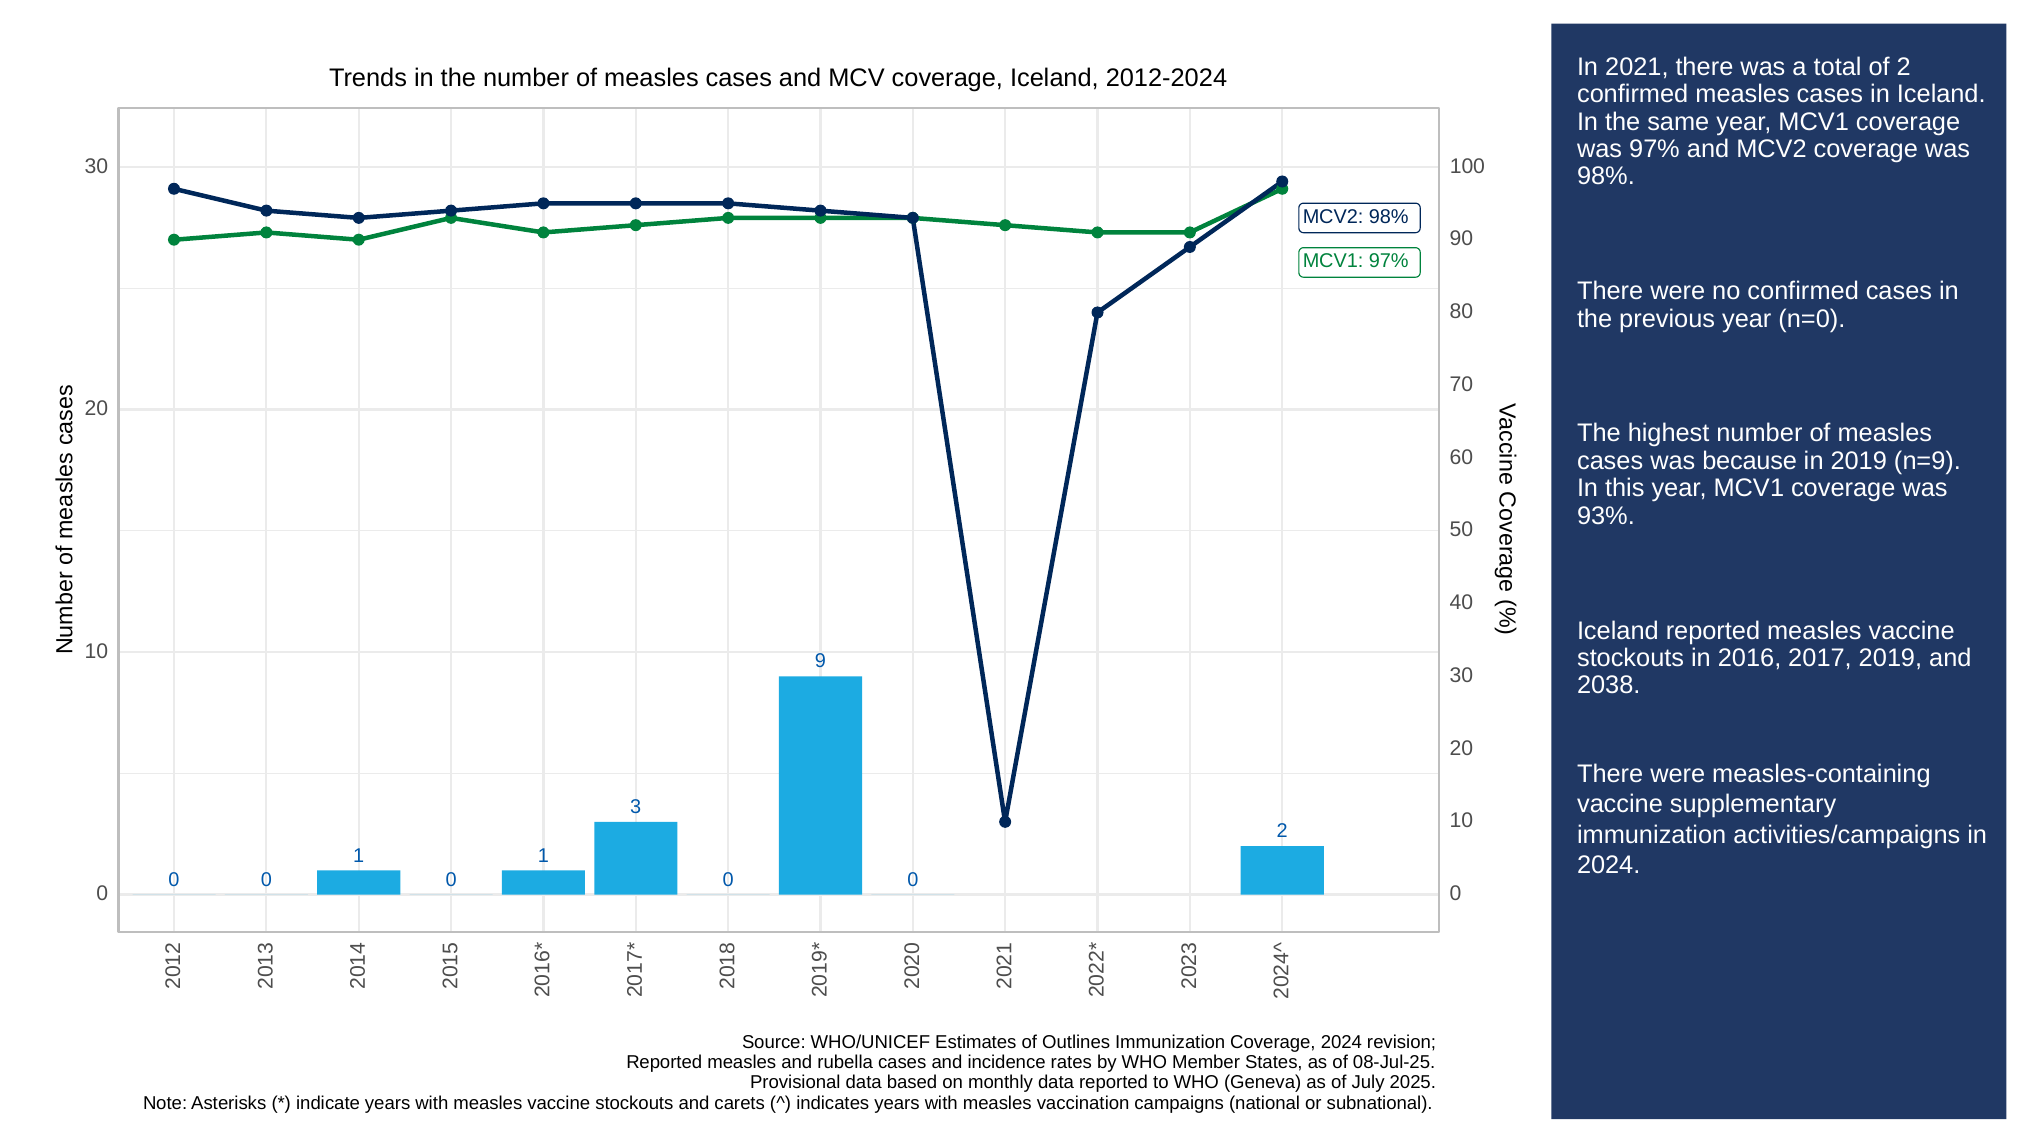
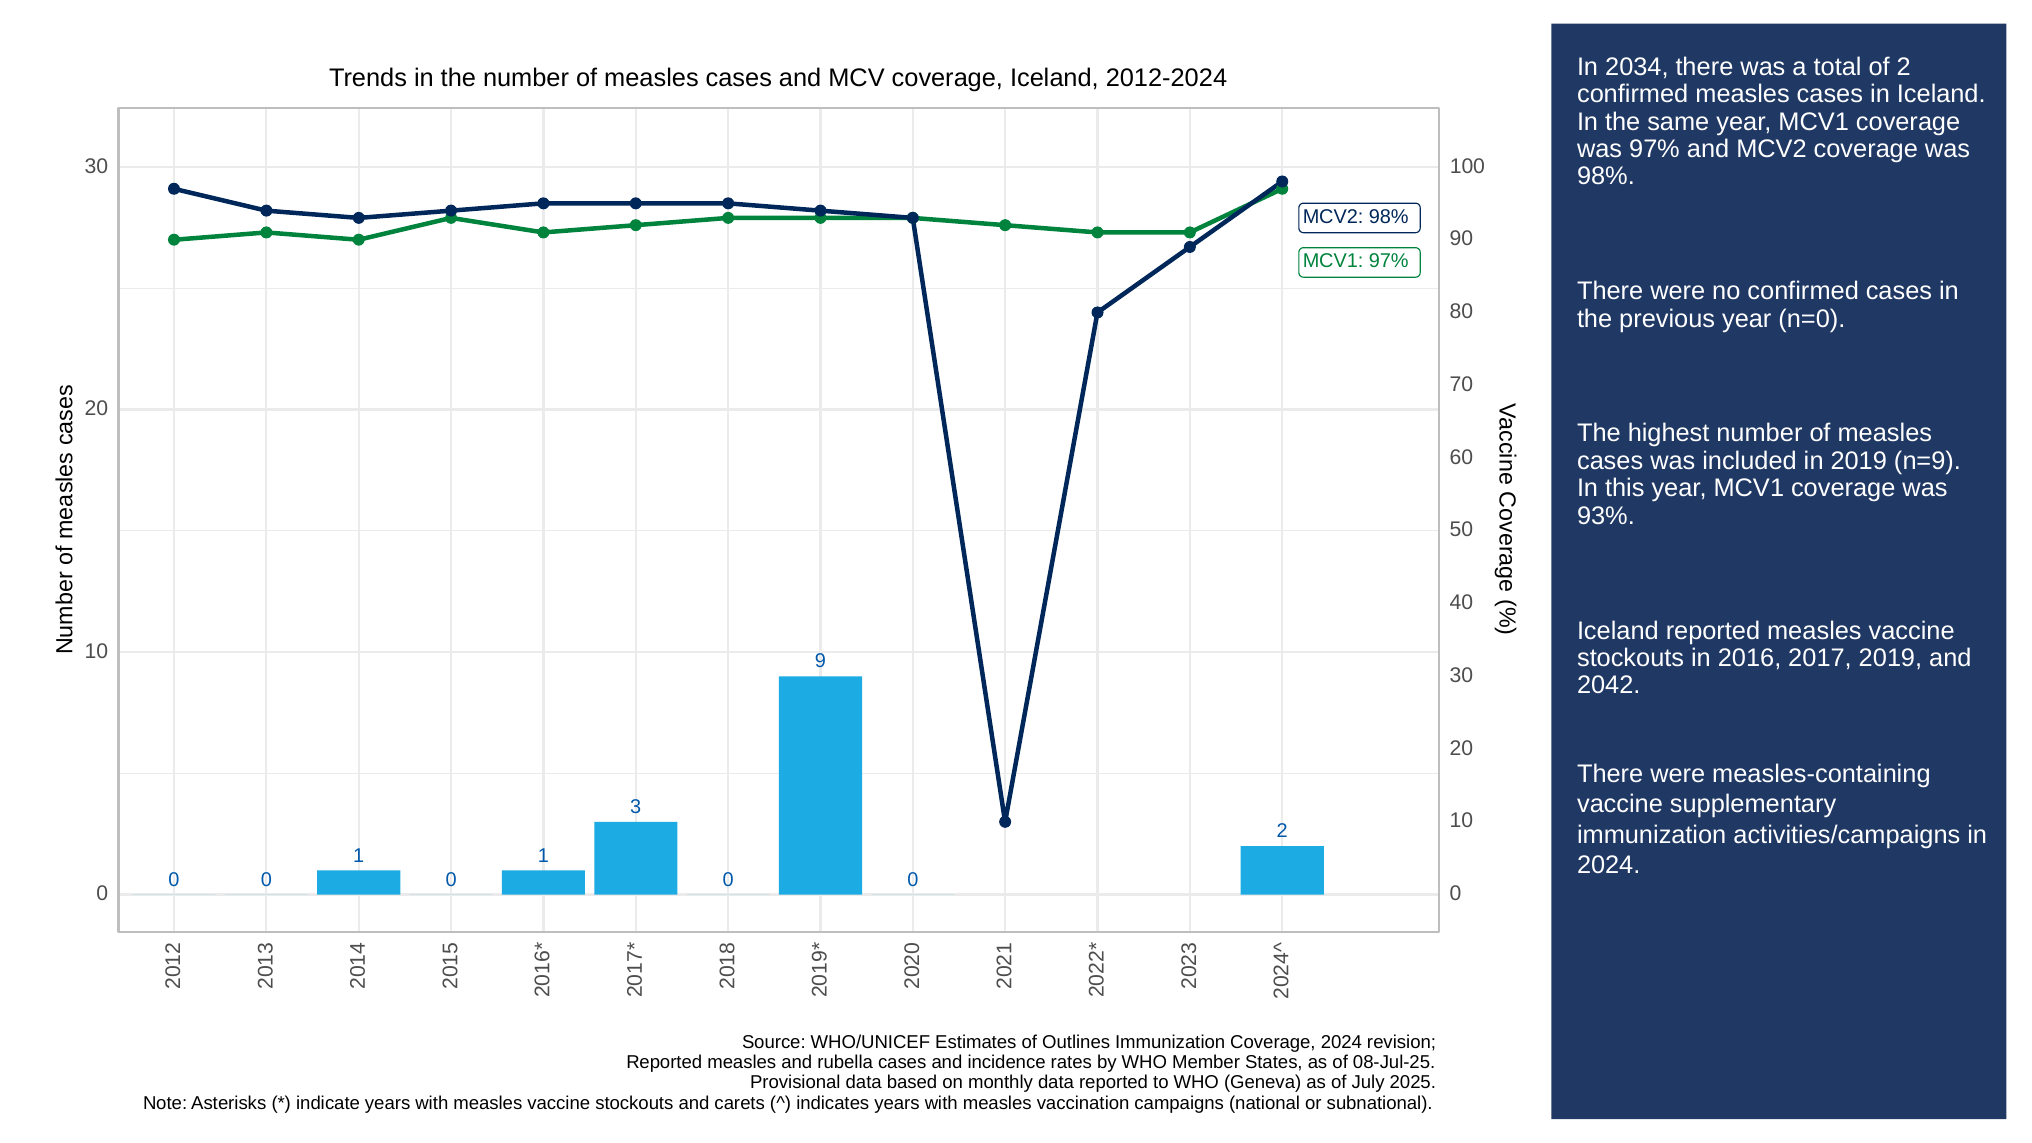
2021: 2021 -> 2034 (1637, 67)
because: because -> included (1750, 461)
2038: 2038 -> 2042 (1609, 686)
